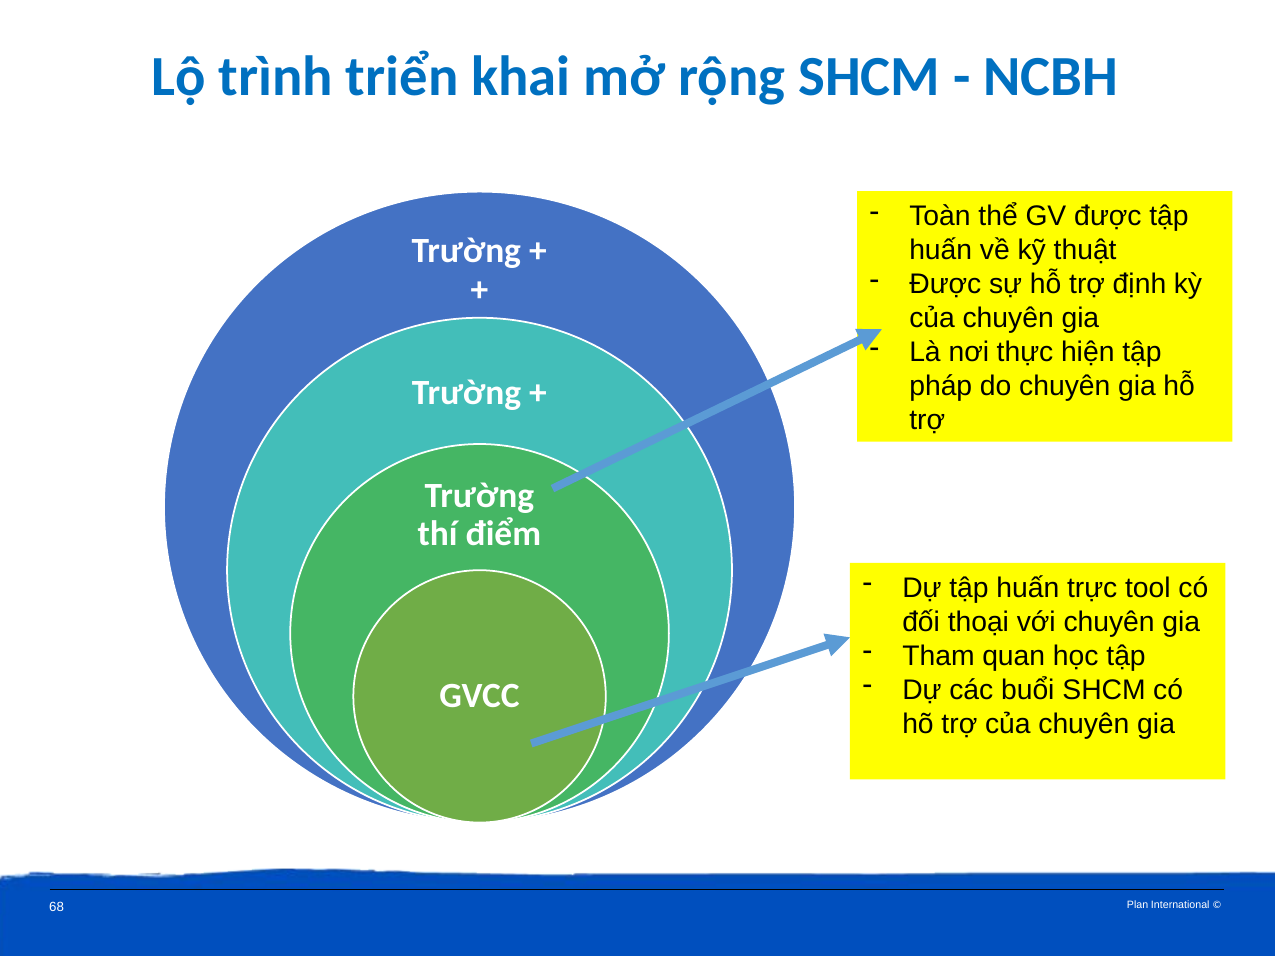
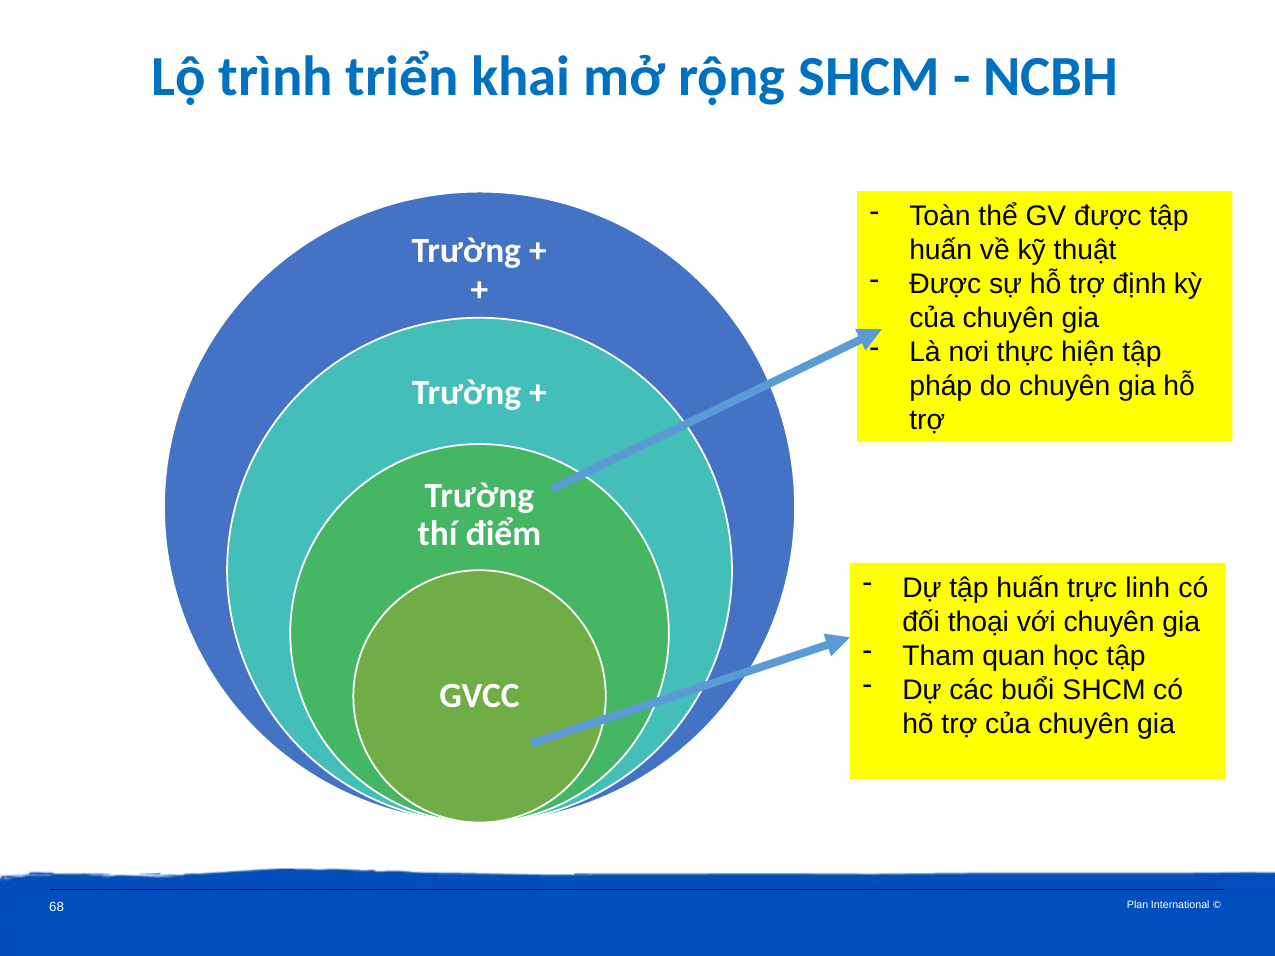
tool: tool -> linh (1148, 588)
